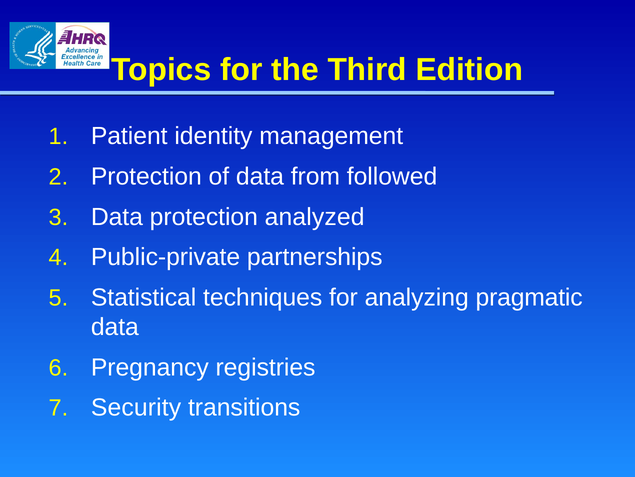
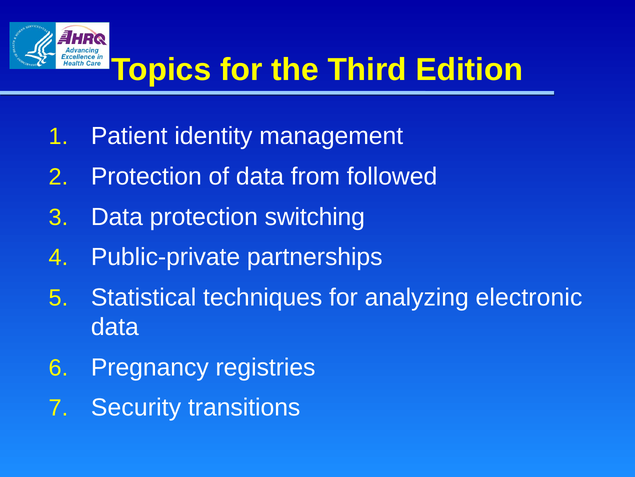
analyzed: analyzed -> switching (315, 216)
pragmatic: pragmatic -> electronic (529, 297)
